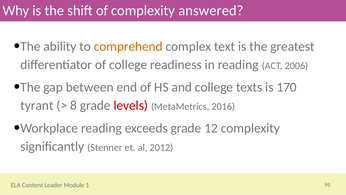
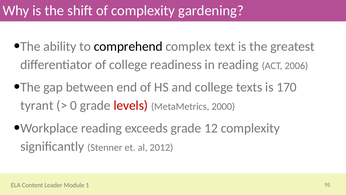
answered: answered -> gardening (211, 11)
comprehend colour: orange -> black (128, 46)
8: 8 -> 0 (74, 105)
2016: 2016 -> 2000 (223, 106)
